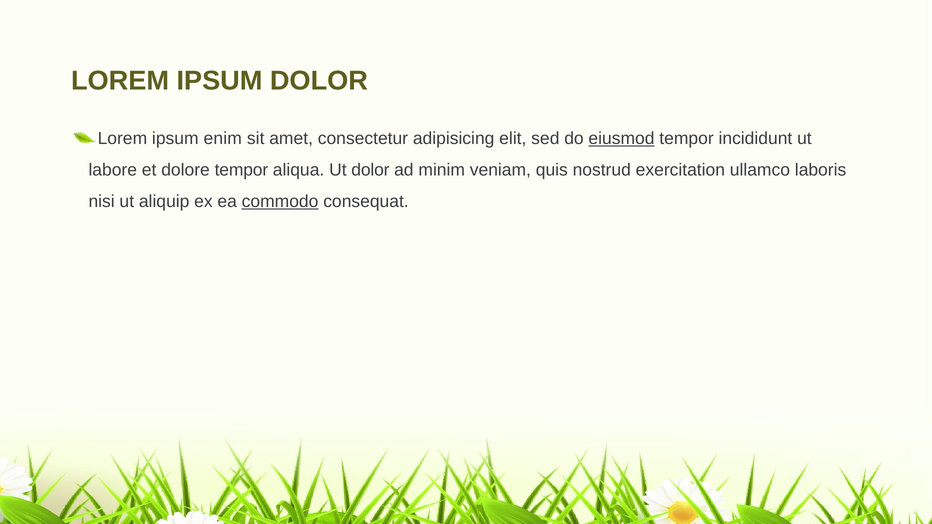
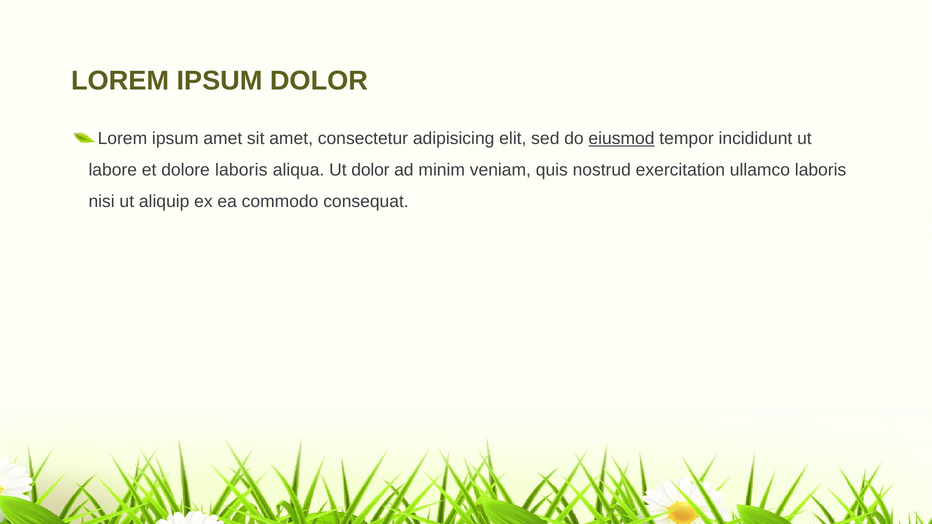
ipsum enim: enim -> amet (223, 139)
dolore tempor: tempor -> laboris (241, 170)
commodo underline: present -> none (280, 202)
